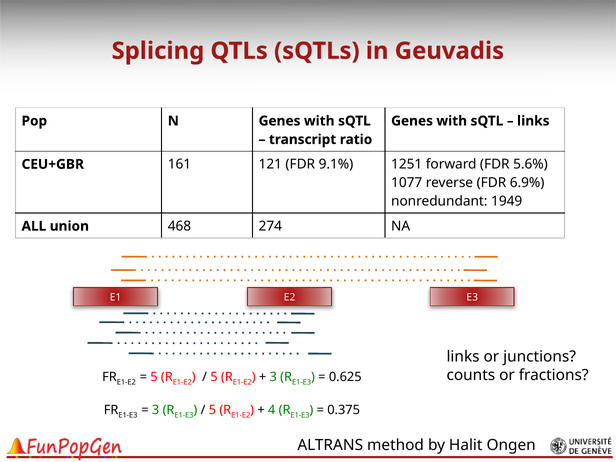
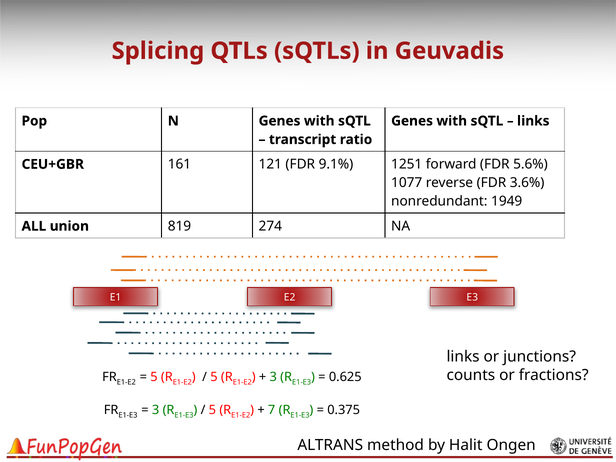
6.9%: 6.9% -> 3.6% (527, 183)
468: 468 -> 819 (179, 226)
4: 4 -> 7 (272, 410)
